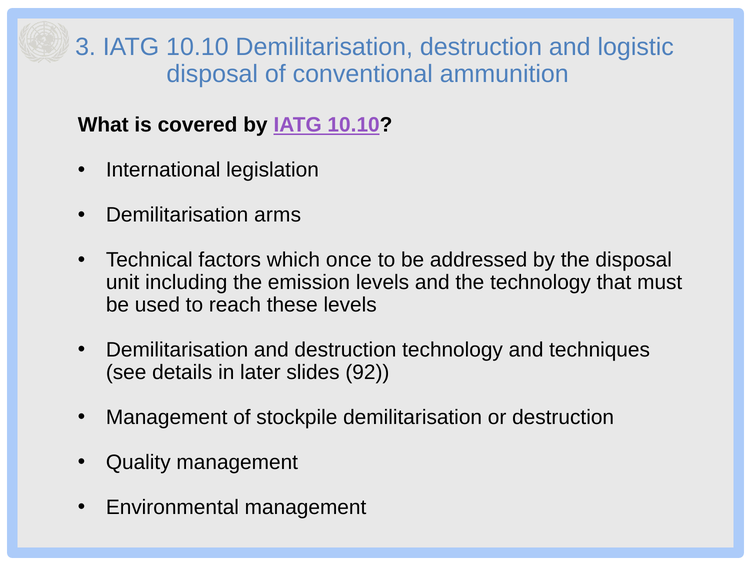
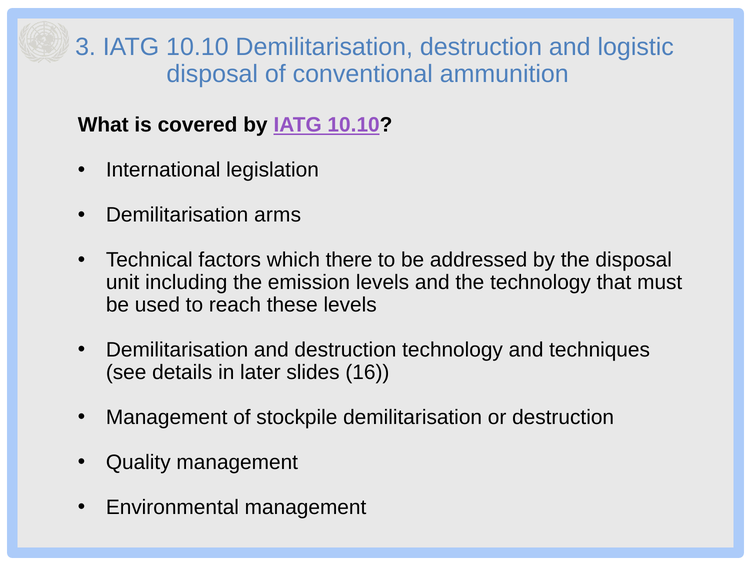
once: once -> there (349, 260)
92: 92 -> 16 (367, 372)
